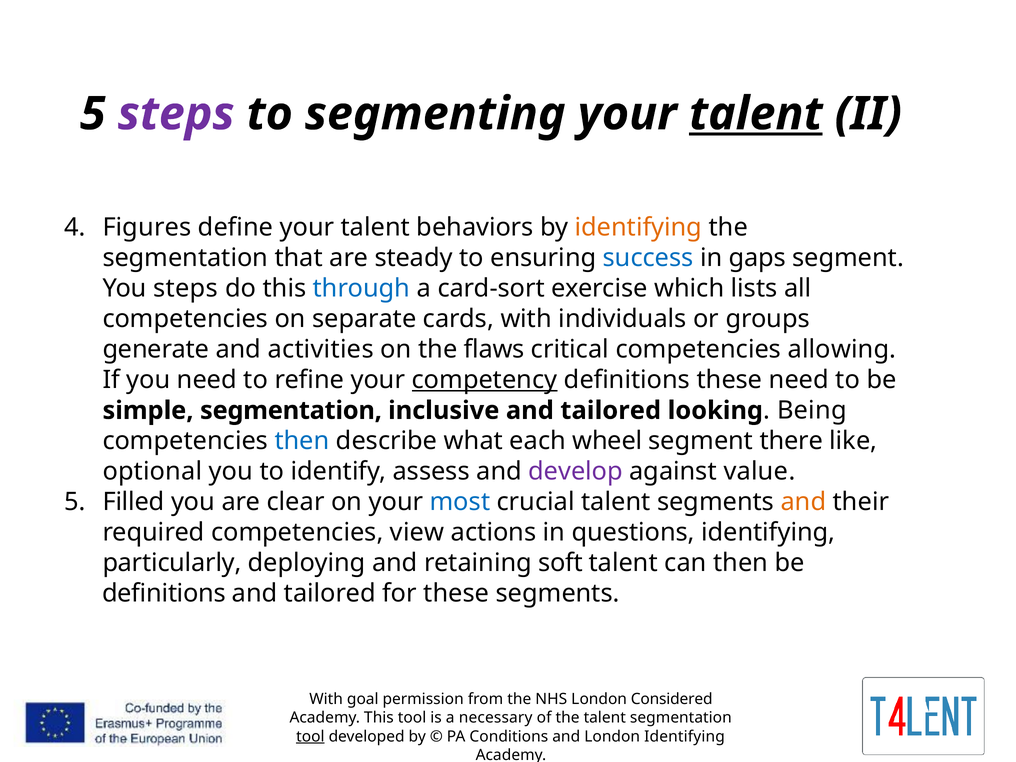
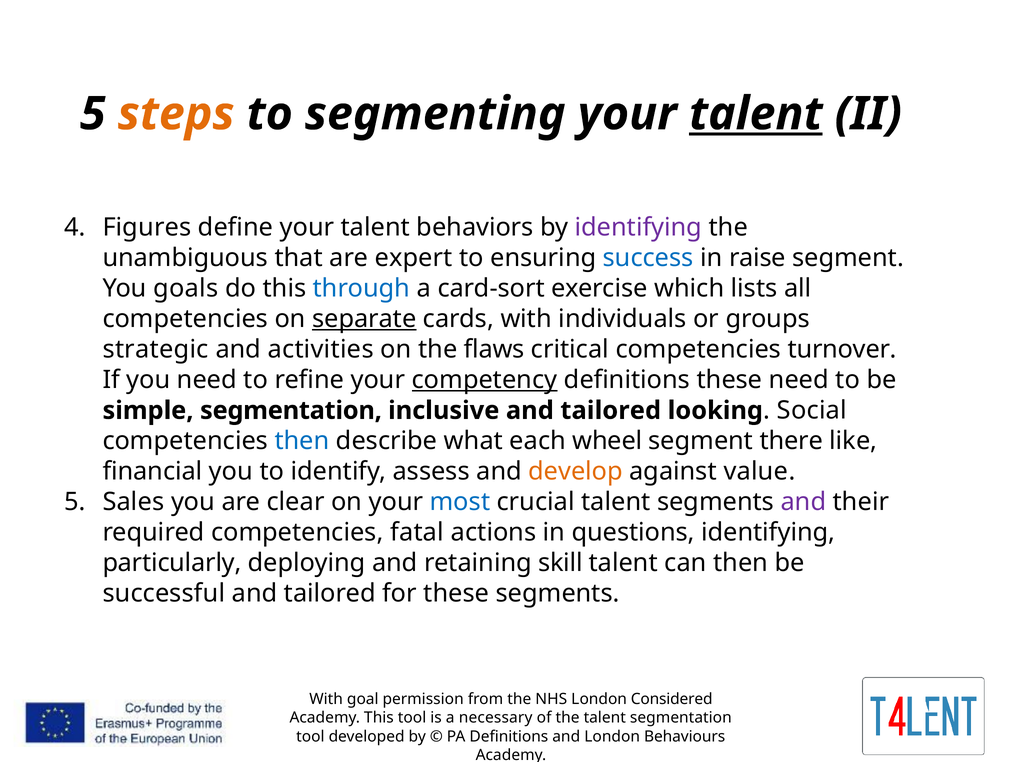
steps colour: purple -> orange (176, 114)
identifying colour: orange -> purple (638, 228)
segmentation: segmentation -> unambiguous (185, 258)
steady: steady -> expert (414, 258)
gaps: gaps -> raise (757, 258)
You steps: steps -> goals (186, 289)
separate underline: none -> present (364, 319)
generate: generate -> strategic (156, 350)
allowing: allowing -> turnover (842, 350)
Being: Being -> Social (812, 410)
optional: optional -> financial (152, 471)
develop colour: purple -> orange (576, 471)
Filled: Filled -> Sales (133, 502)
and colour: orange -> purple (803, 502)
view: view -> fatal (417, 532)
soft: soft -> skill (560, 563)
definitions: definitions -> successful (164, 593)
tool underline: present -> none (310, 736)
PA Conditions: Conditions -> Definitions (509, 736)
London Identifying: Identifying -> Behaviours (685, 736)
